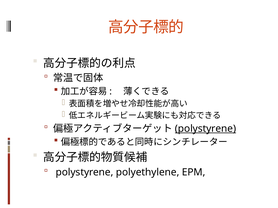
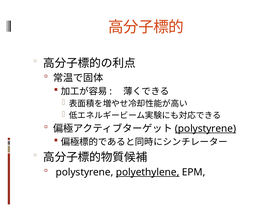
polyethylene underline: none -> present (148, 173)
